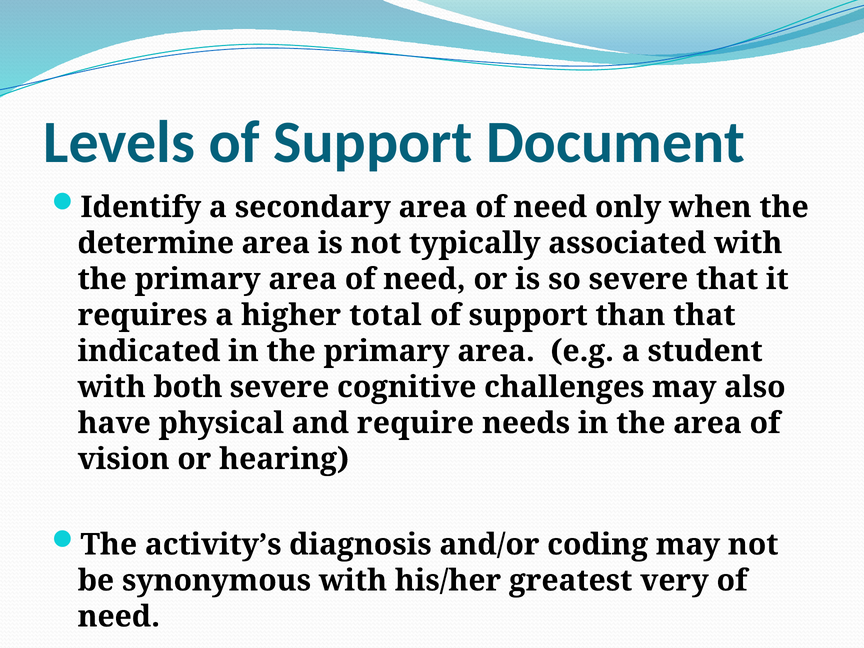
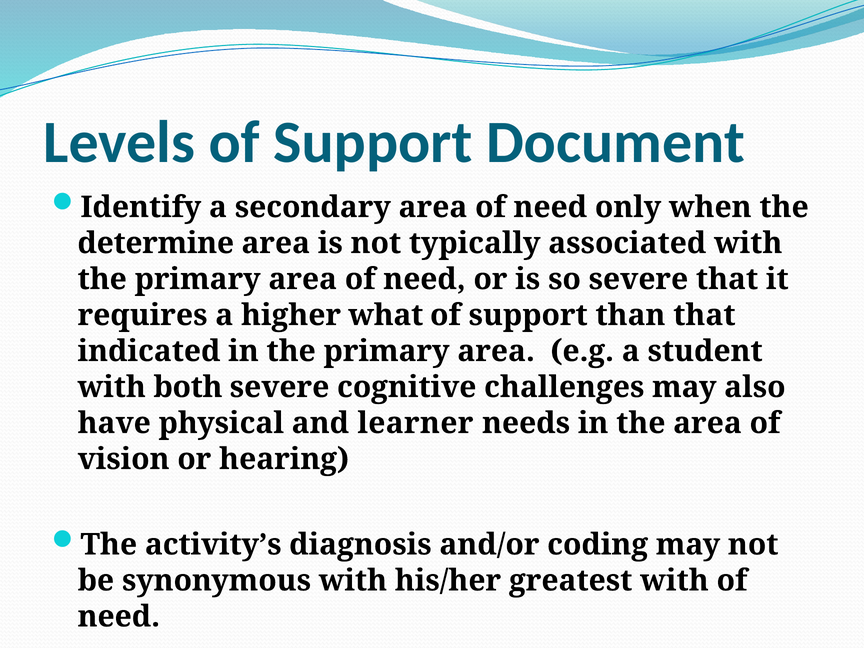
total: total -> what (386, 315)
require: require -> learner (415, 423)
greatest very: very -> with (674, 581)
